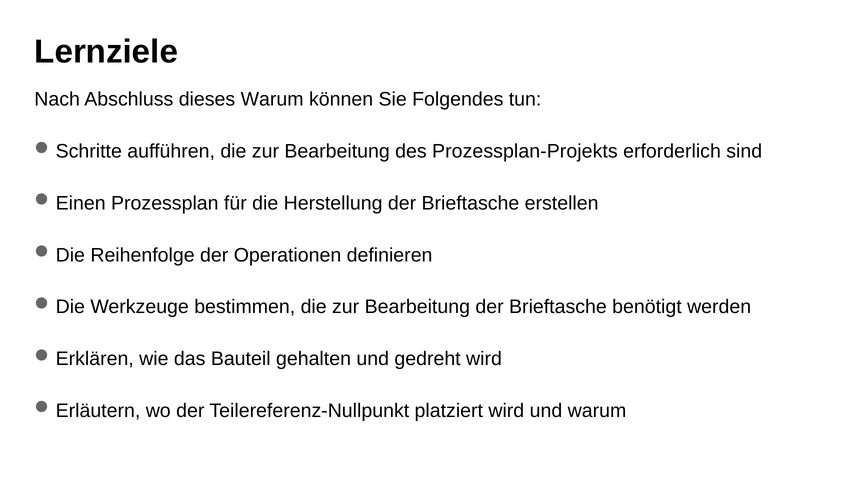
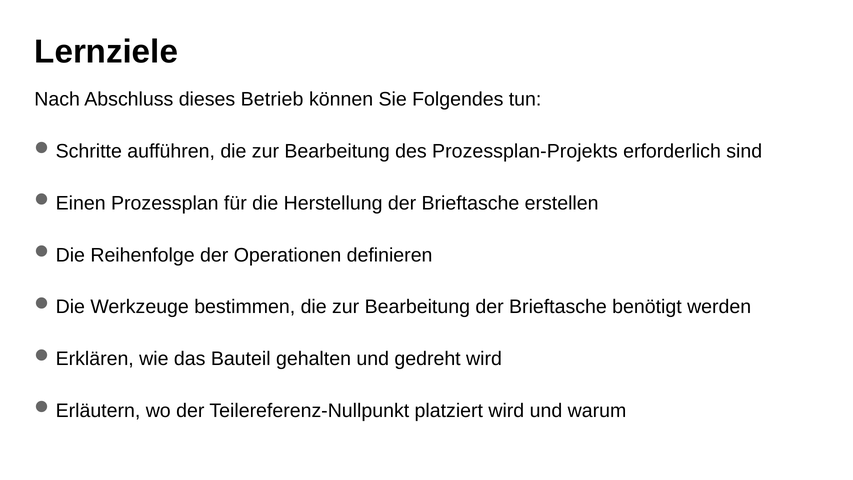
dieses Warum: Warum -> Betrieb (272, 99)
